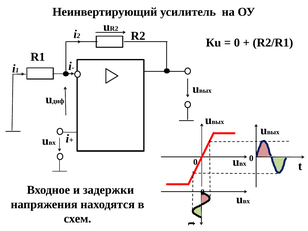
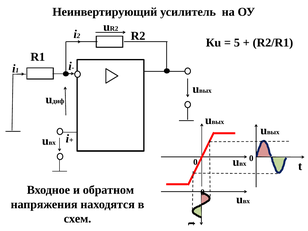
0: 0 -> 5 (237, 43)
задержки: задержки -> обратном (108, 190)
